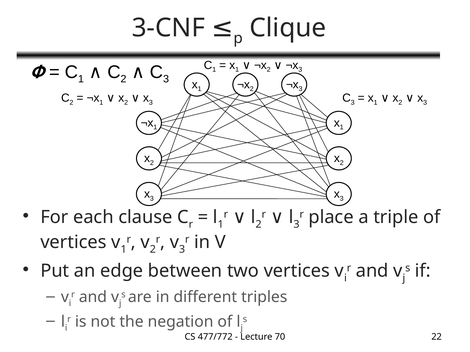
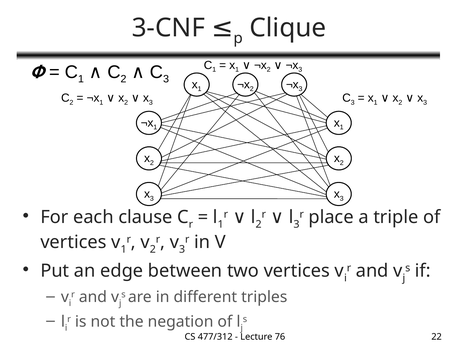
477/772: 477/772 -> 477/312 (215, 337)
70: 70 -> 76 (280, 337)
